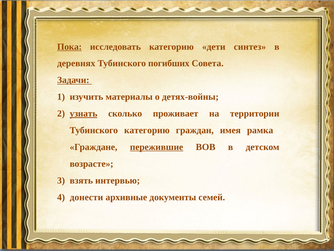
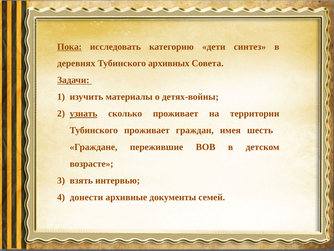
погибших: погибших -> архивных (169, 63)
Тубинского категорию: категорию -> проживает (147, 130)
рамка: рамка -> шесть (260, 130)
пережившие underline: present -> none (157, 147)
